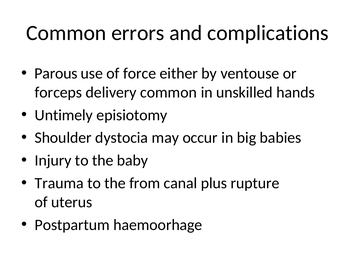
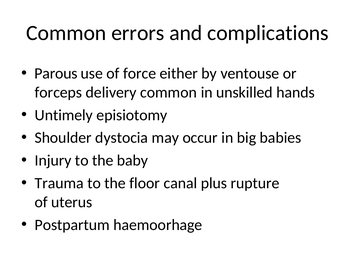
from: from -> floor (145, 183)
